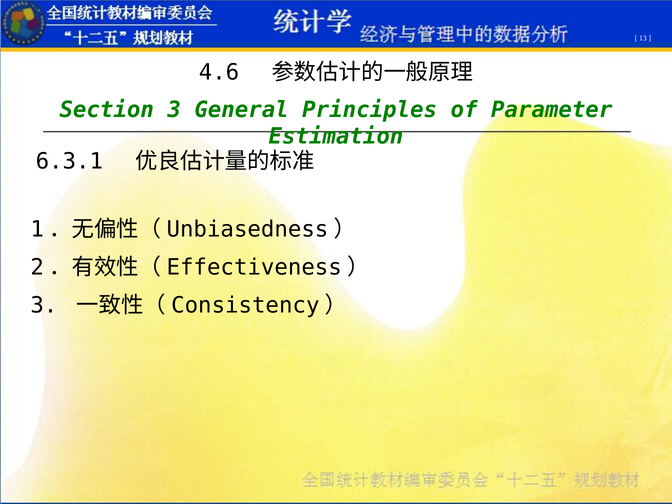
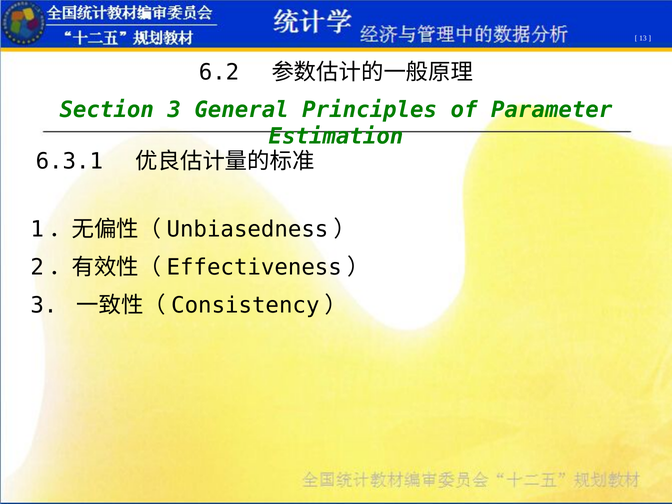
4.6: 4.6 -> 6.2 (219, 73)
